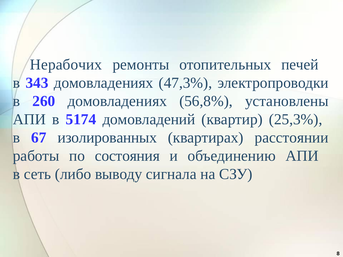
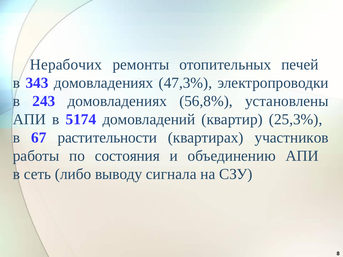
260: 260 -> 243 (44, 101)
изолированных: изолированных -> растительности (107, 138)
расстоянии: расстоянии -> участников (292, 138)
